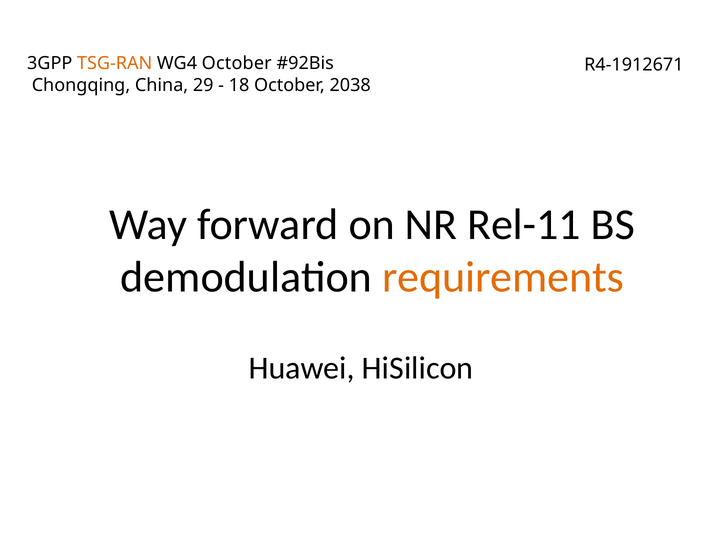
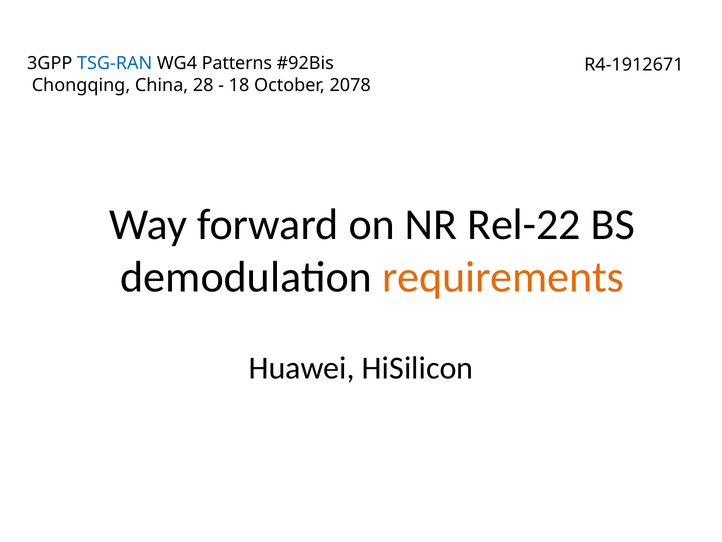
TSG-RAN colour: orange -> blue (115, 63)
WG4 October: October -> Patterns (237, 63)
29: 29 -> 28 (203, 85)
2038: 2038 -> 2078 (350, 85)
Rel-11: Rel-11 -> Rel-22 (524, 224)
